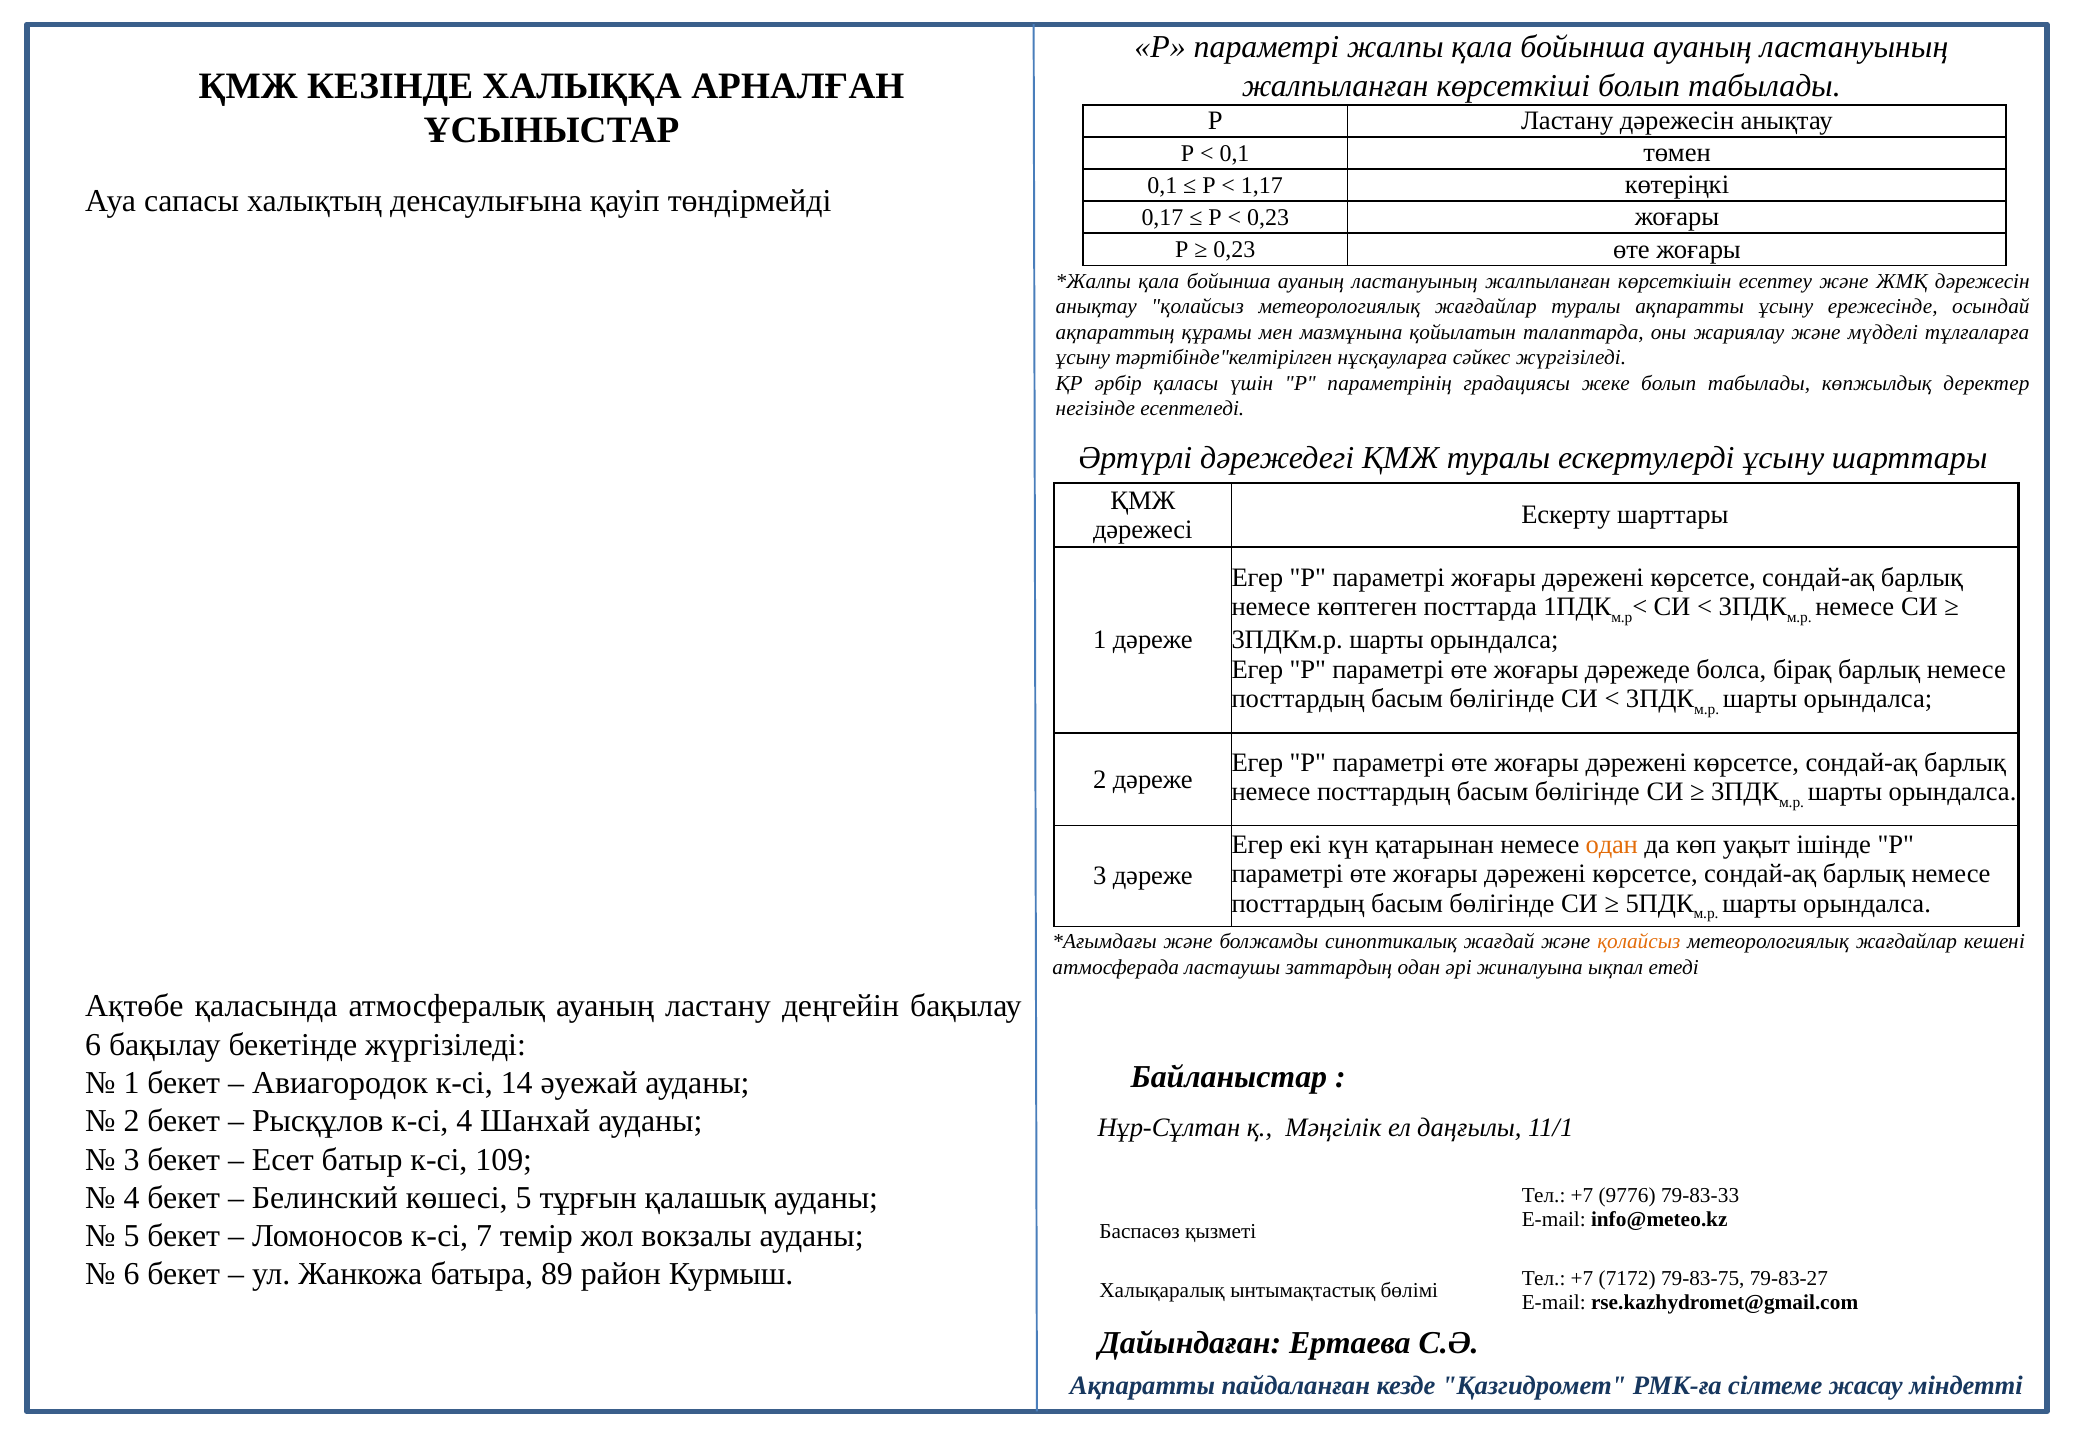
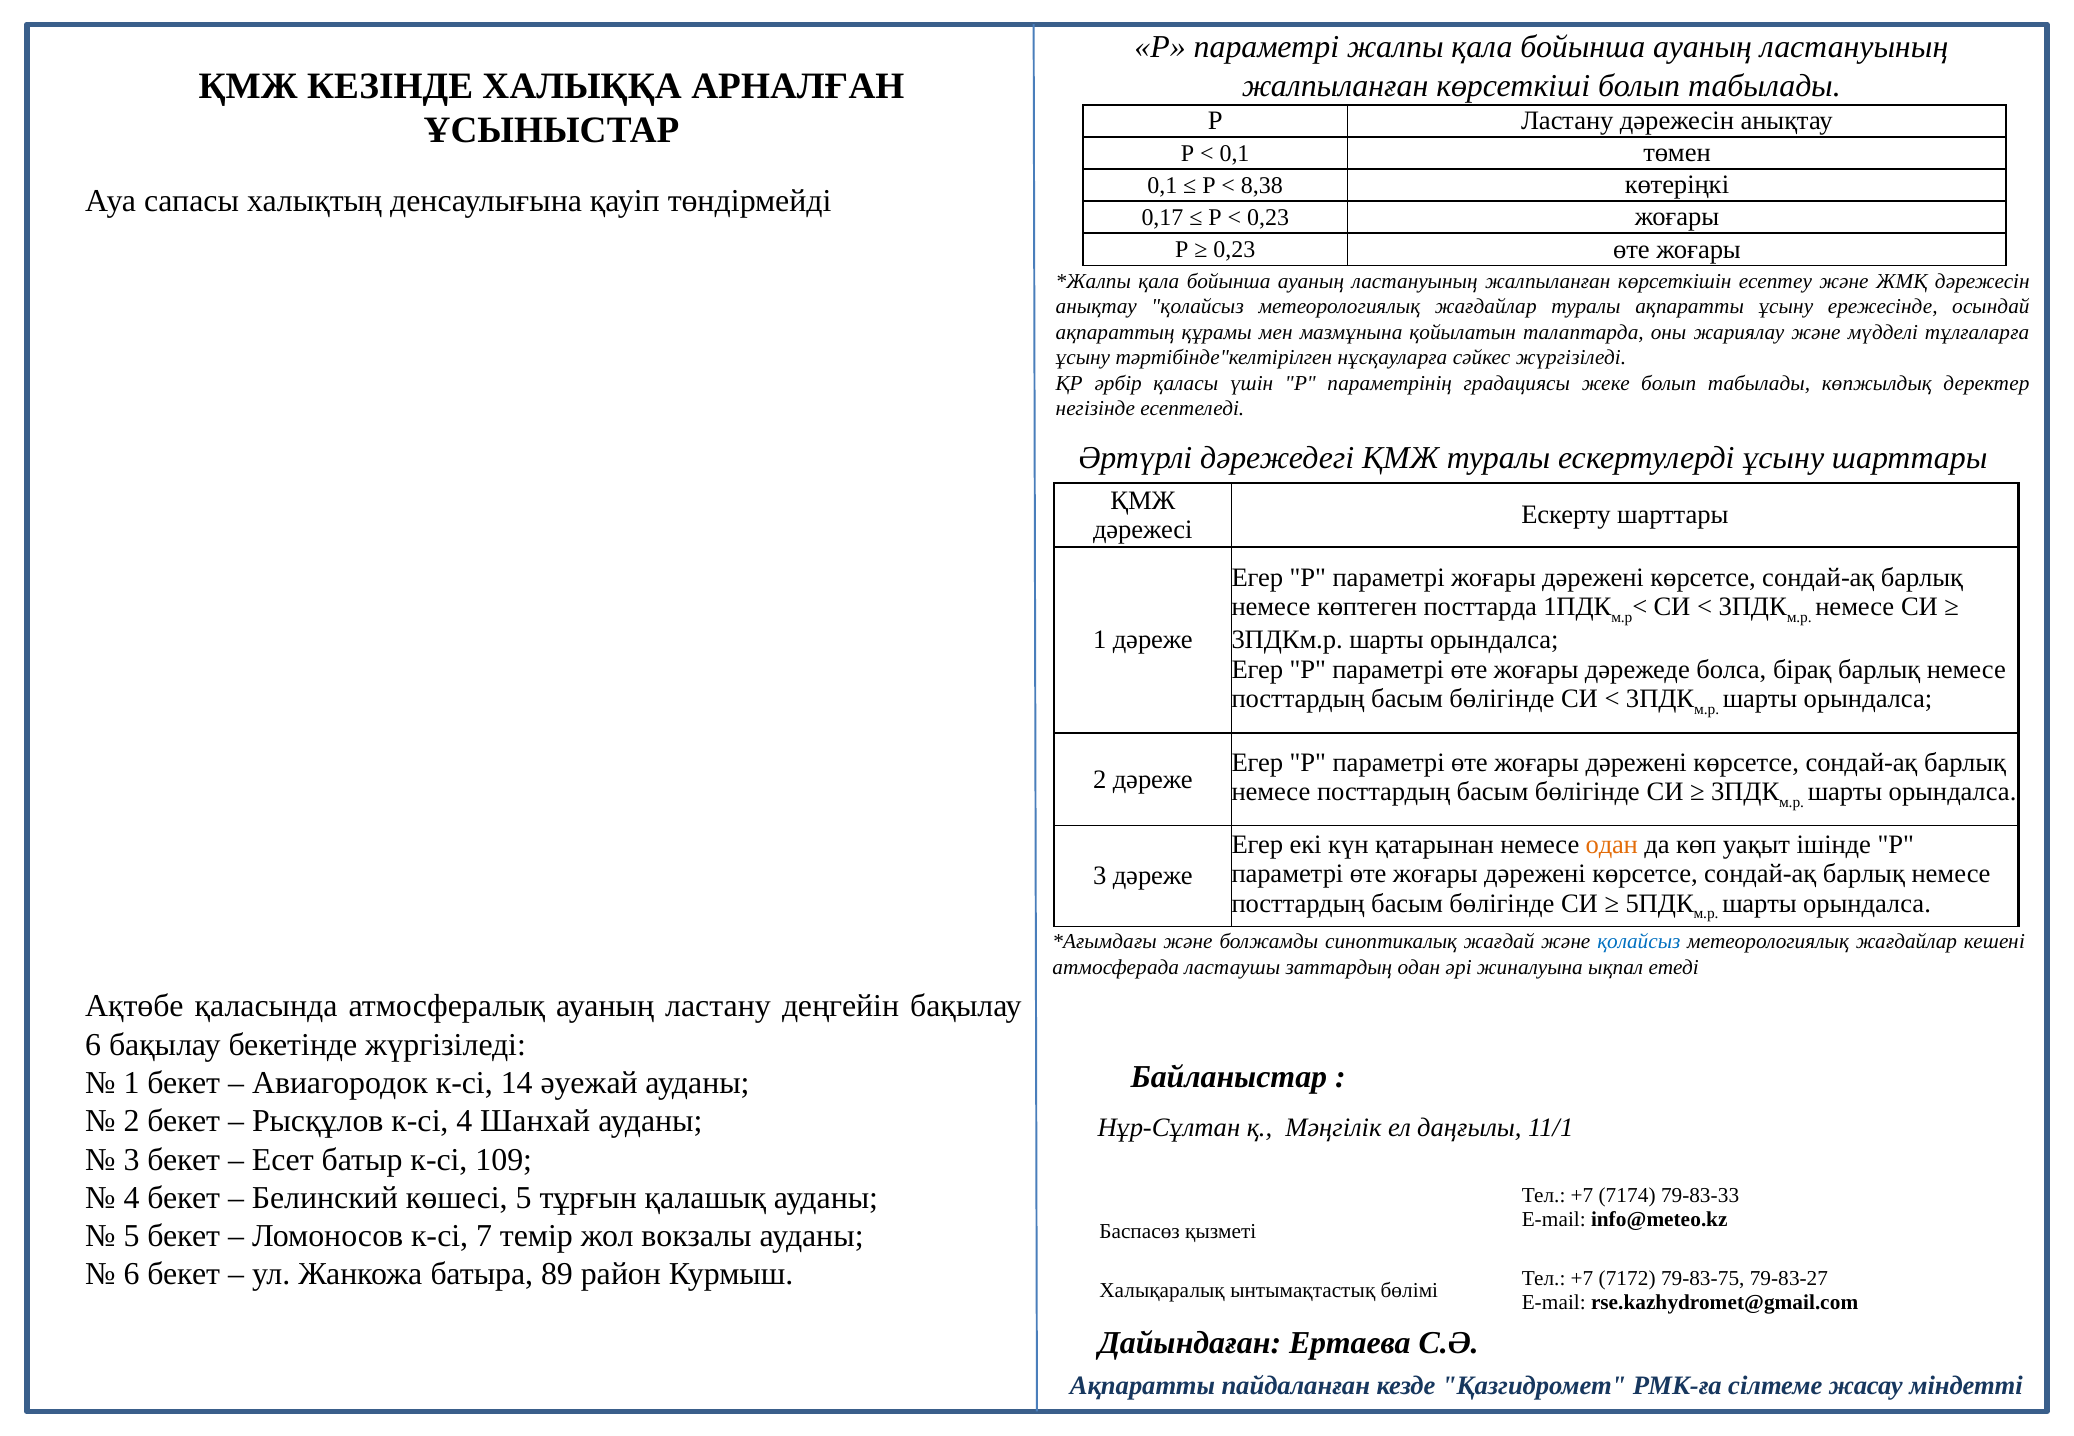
1,17: 1,17 -> 8,38 (1262, 185)
қолайсыз colour: orange -> blue (1639, 942)
9776: 9776 -> 7174 (1627, 1195)
